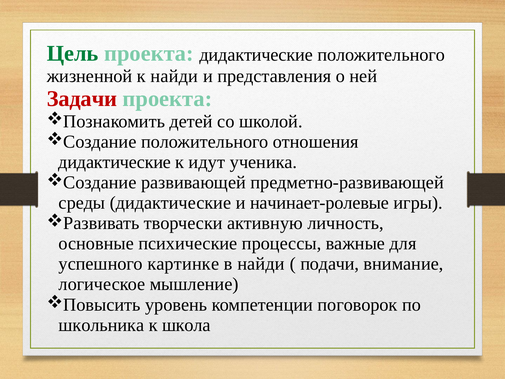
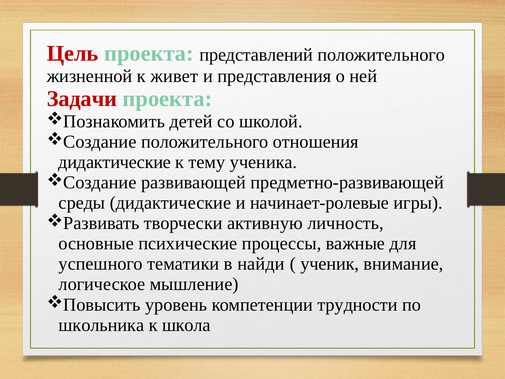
Цель colour: green -> red (73, 53)
проекта дидактические: дидактические -> представлений (256, 55)
к найди: найди -> живет (174, 76)
идут: идут -> тему (207, 162)
картинке: картинке -> тематики (183, 264)
подачи: подачи -> ученик (330, 264)
поговорок: поговорок -> трудности (358, 304)
